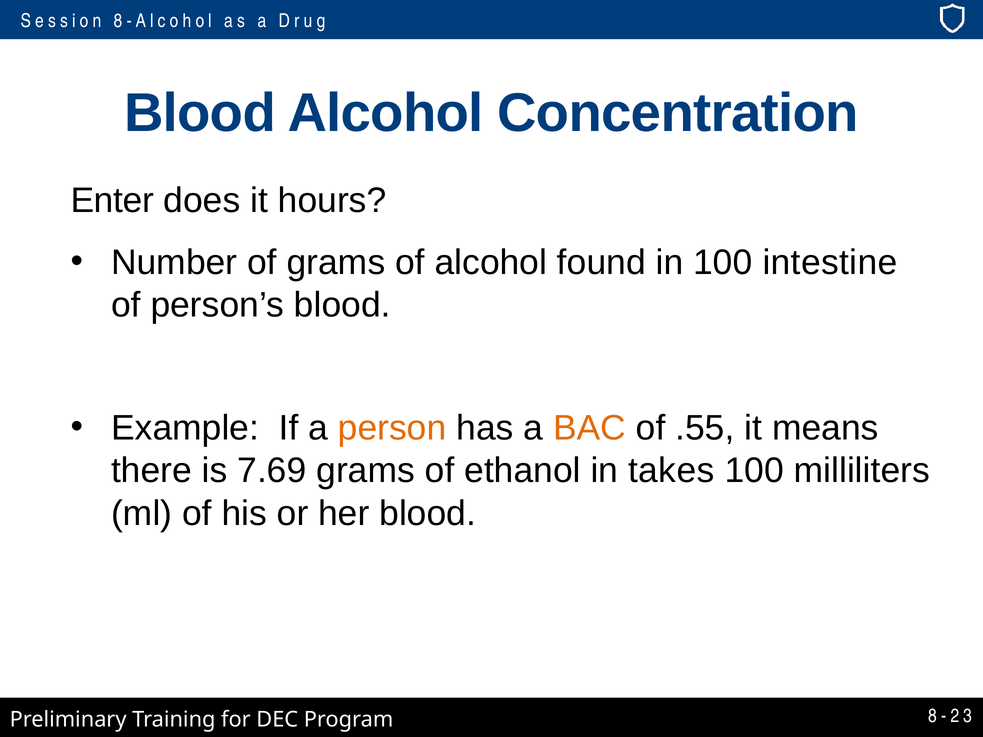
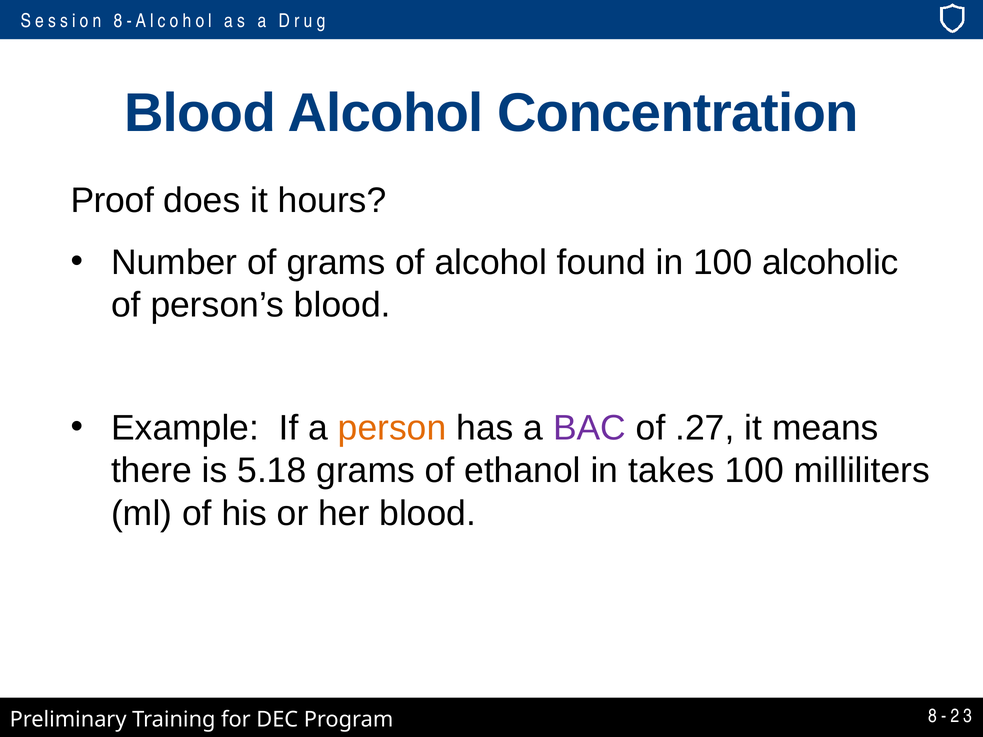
Enter: Enter -> Proof (112, 201)
intestine: intestine -> alcoholic (830, 262)
BAC colour: orange -> purple (590, 428)
.55: .55 -> .27 (705, 428)
7.69: 7.69 -> 5.18 (272, 471)
